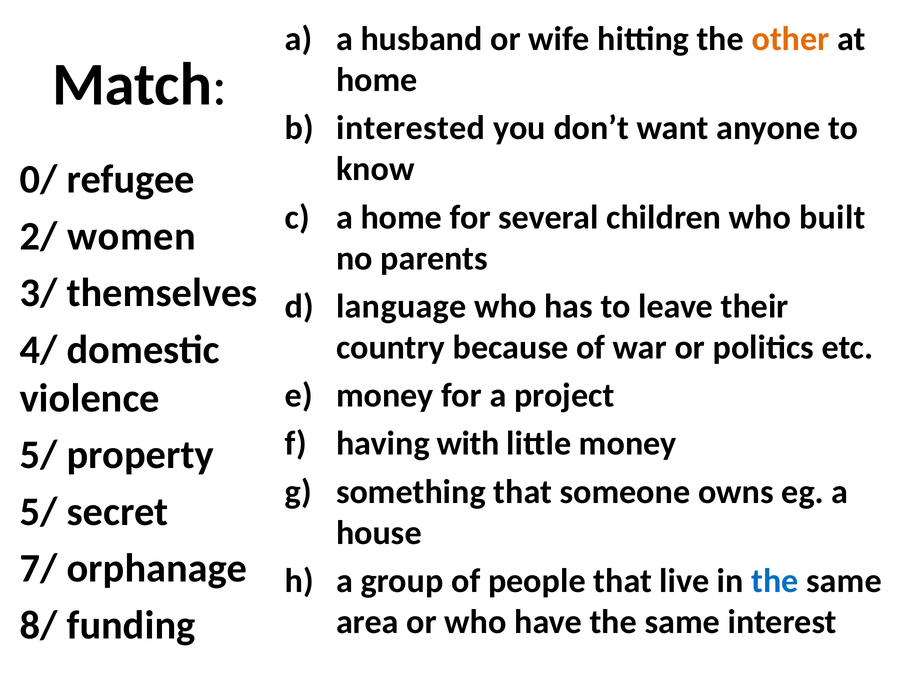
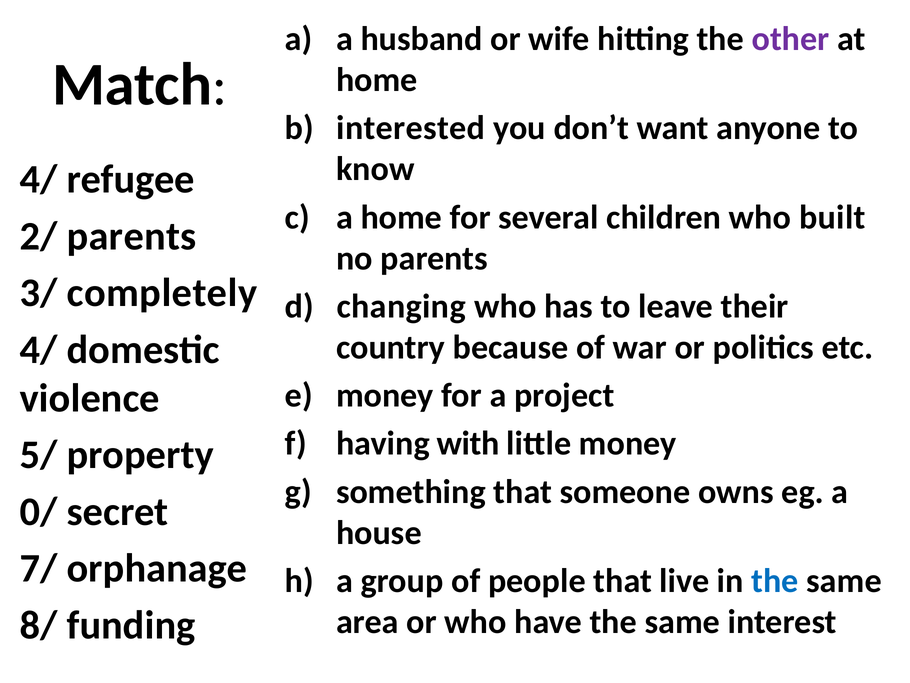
other colour: orange -> purple (791, 39)
0/: 0/ -> 4/ (39, 179)
2/ women: women -> parents (132, 236)
themselves: themselves -> completely (162, 293)
language: language -> changing (401, 306)
5/: 5/ -> 0/ (39, 511)
